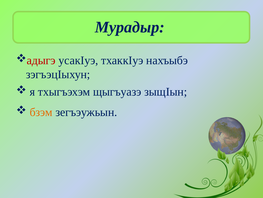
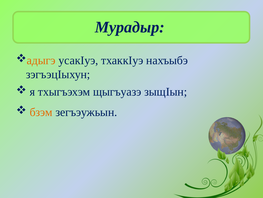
адыгэ colour: red -> orange (41, 60)
